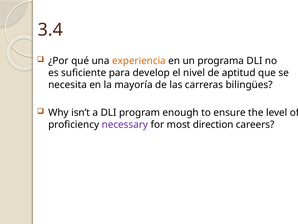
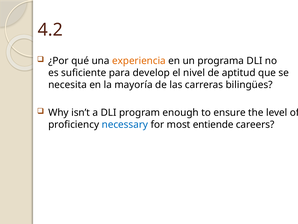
3.4: 3.4 -> 4.2 (50, 30)
necessary colour: purple -> blue (125, 124)
direction: direction -> entiende (213, 124)
